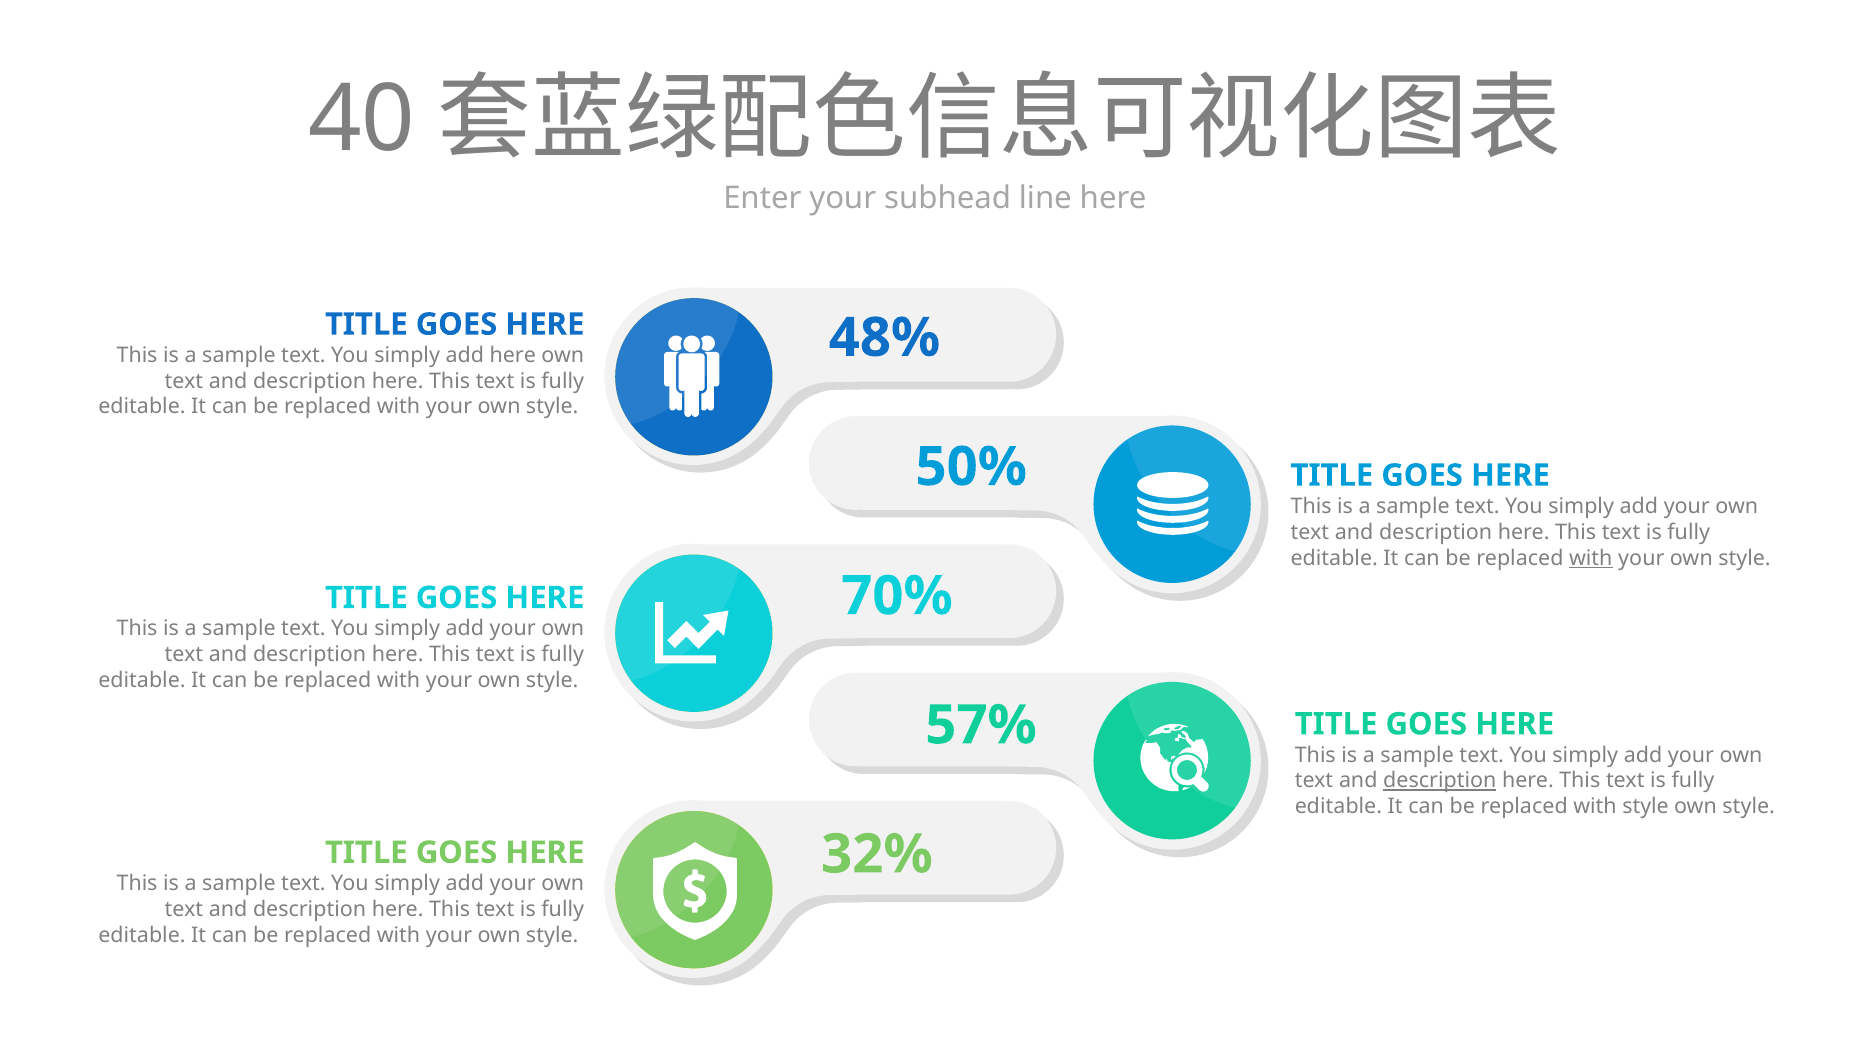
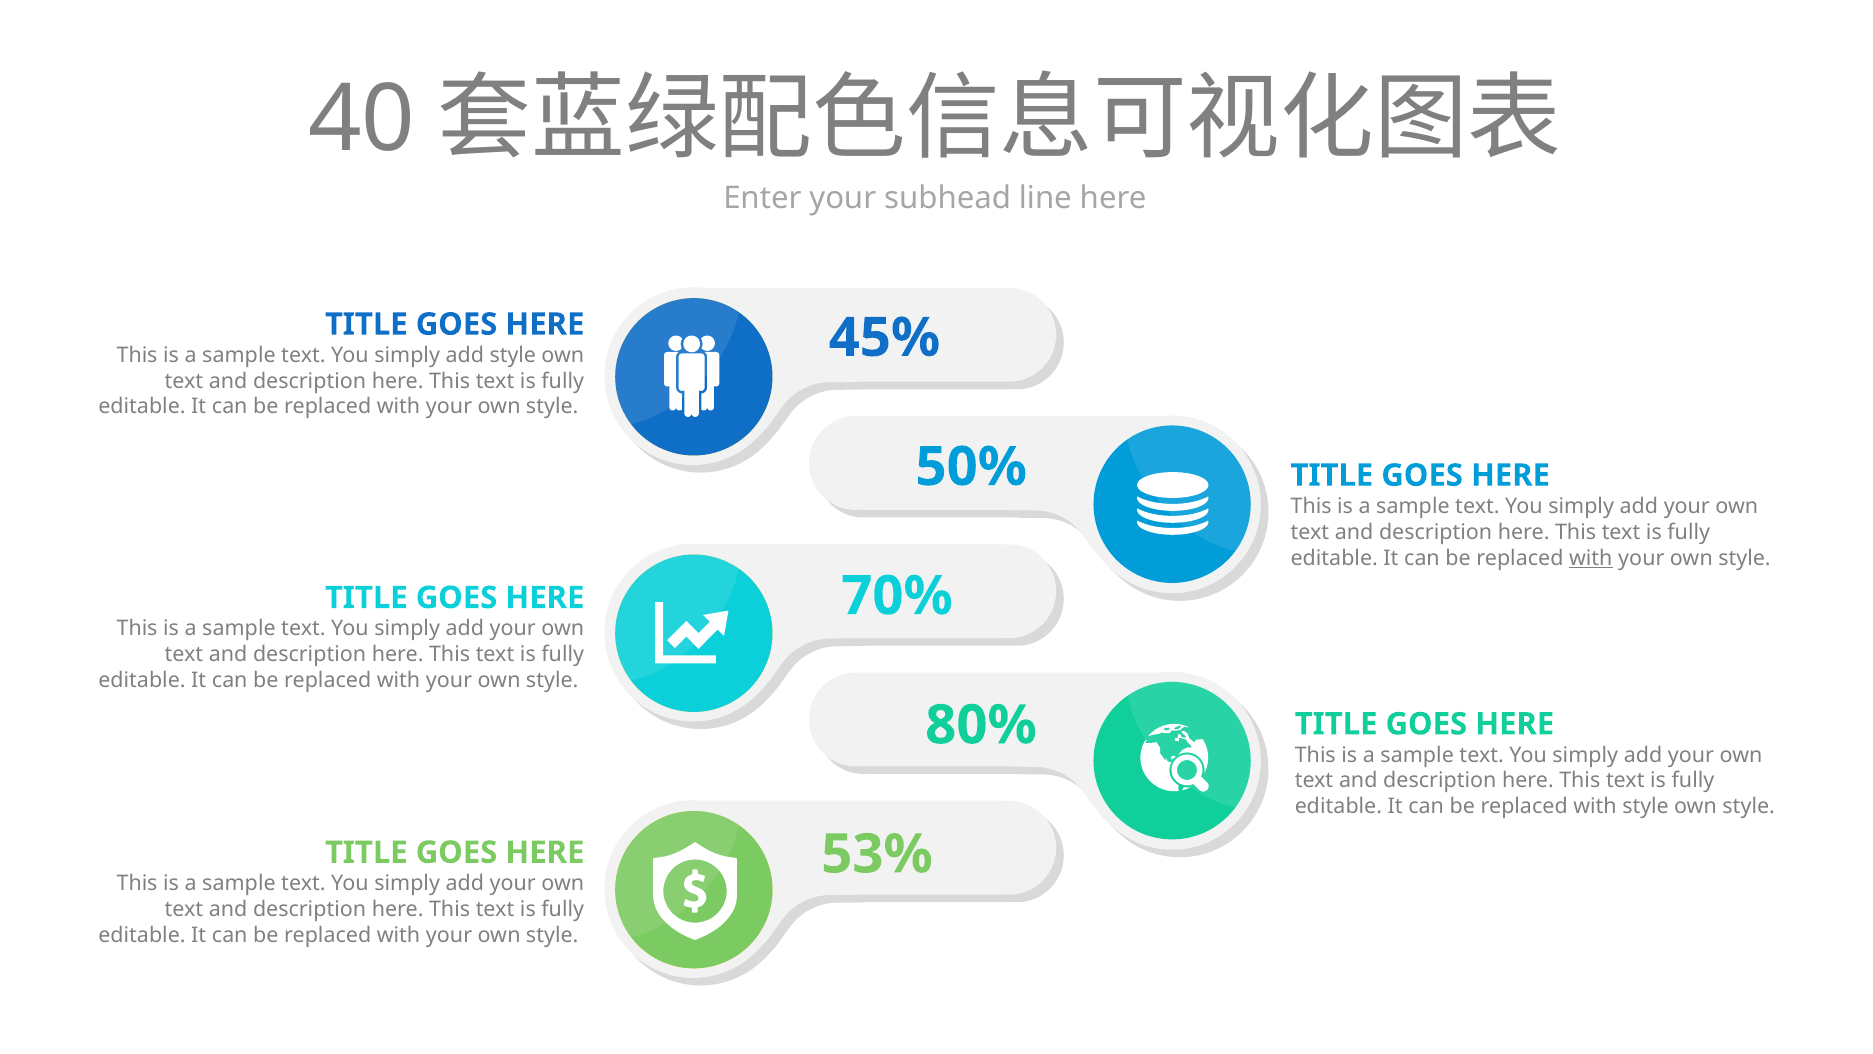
48%: 48% -> 45% (884, 338)
add here: here -> style (513, 355)
57%: 57% -> 80% (981, 725)
description underline: present -> none (1440, 781)
32%: 32% -> 53% (877, 854)
